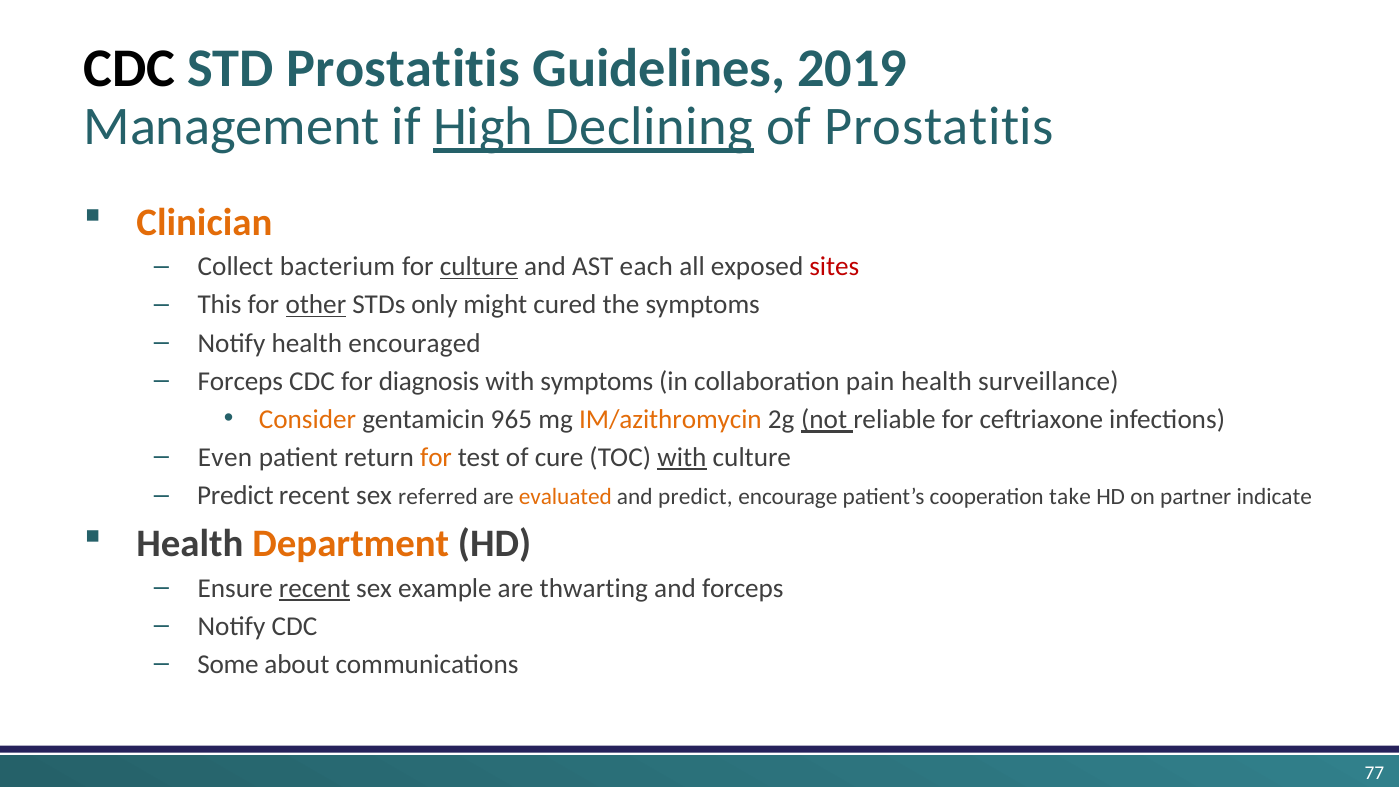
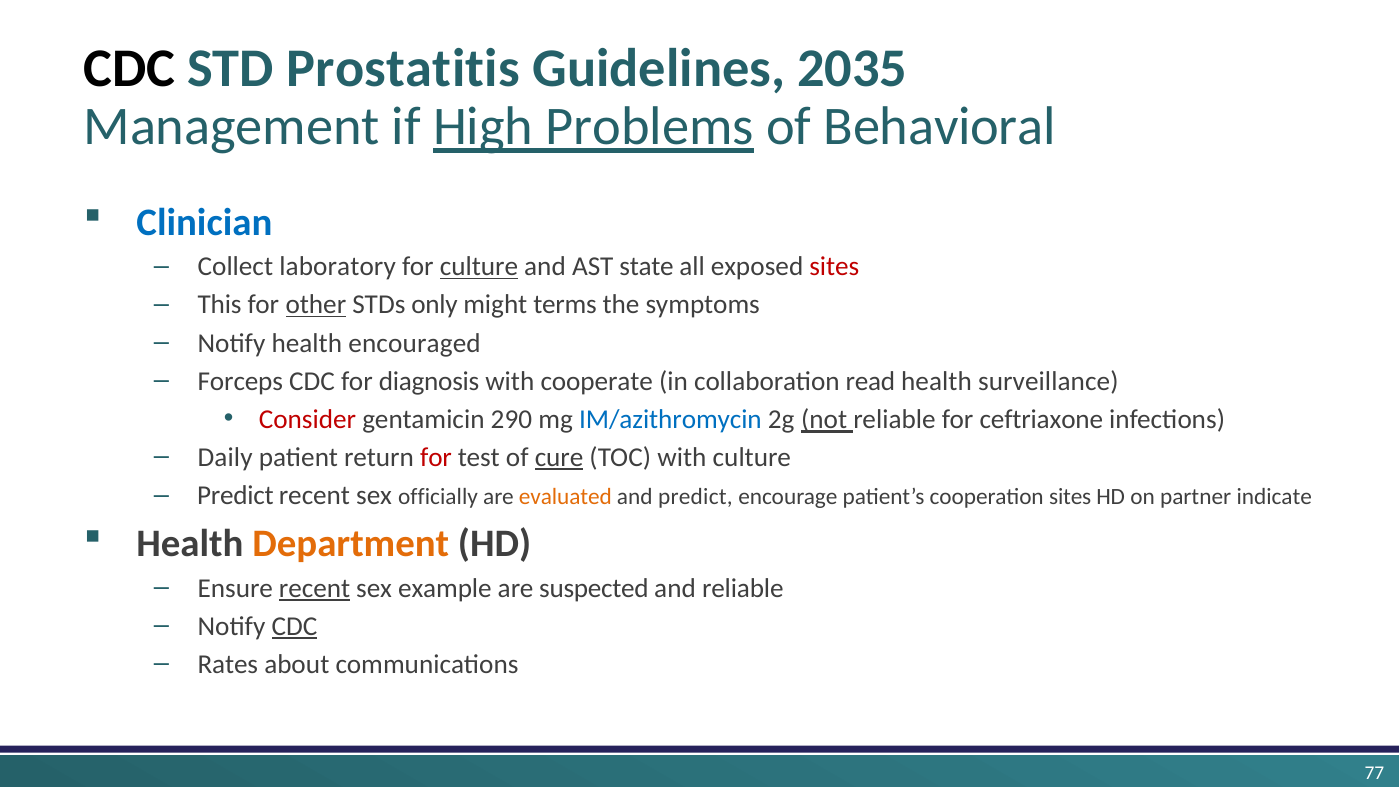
2019: 2019 -> 2035 (852, 69)
Declining: Declining -> Problems (650, 127)
of Prostatitis: Prostatitis -> Behavioral (940, 127)
Clinician colour: orange -> blue (204, 223)
bacterium: bacterium -> laboratory (338, 267)
each: each -> state (647, 267)
cured: cured -> terms (565, 305)
with symptoms: symptoms -> cooperate (597, 381)
pain: pain -> read (870, 381)
Consider colour: orange -> red (307, 419)
965: 965 -> 290 (511, 419)
IM/azithromycin colour: orange -> blue (670, 419)
Even: Even -> Daily (225, 457)
for colour: orange -> red (436, 457)
cure underline: none -> present (559, 457)
with underline: present -> none (682, 457)
referred: referred -> officially (438, 497)
cooperation take: take -> sites (1070, 497)
thwarting: thwarting -> suspected (594, 588)
and forceps: forceps -> reliable (743, 588)
CDC underline: none -> present (295, 626)
Some: Some -> Rates (228, 664)
